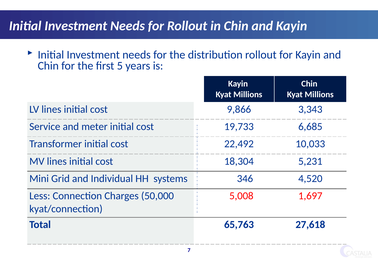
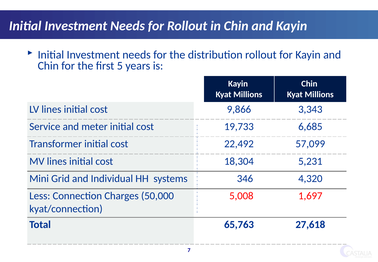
10,033: 10,033 -> 57,099 (310, 144)
4,520: 4,520 -> 4,320 (310, 178)
